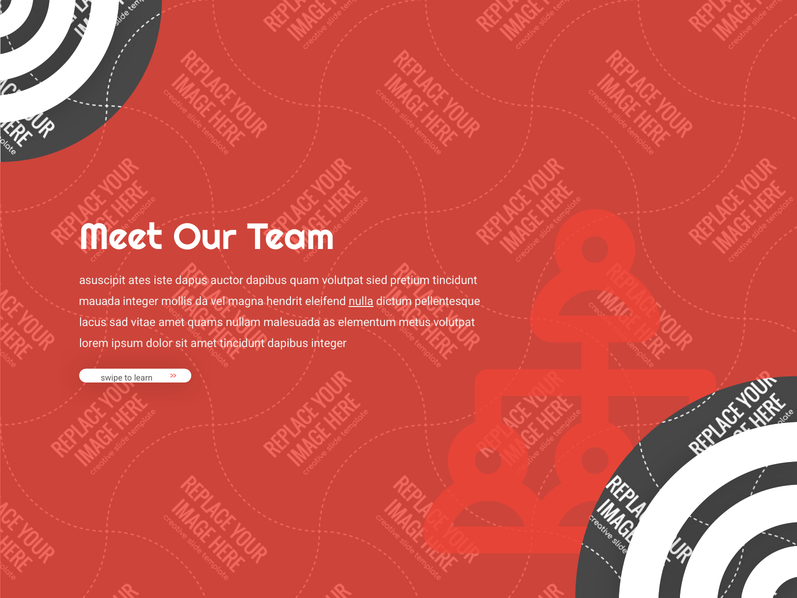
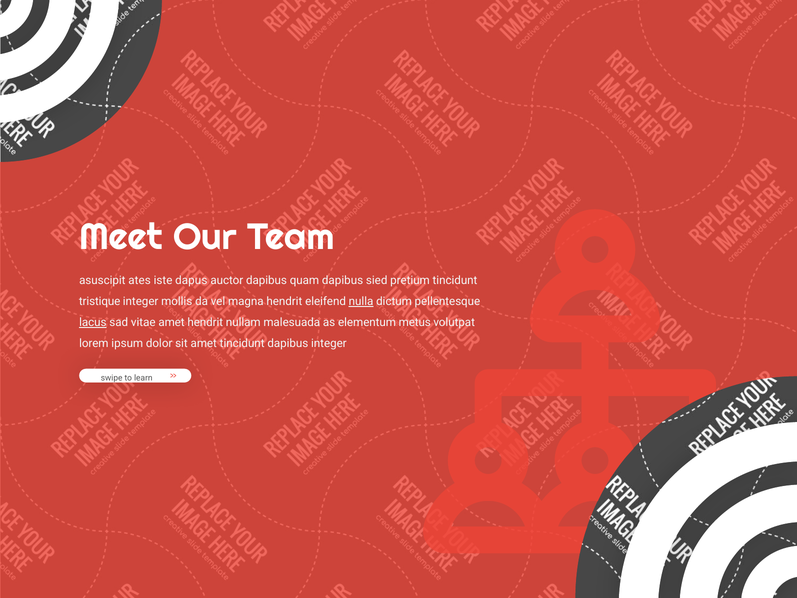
quam volutpat: volutpat -> dapibus (343, 281)
mauada: mauada -> tristique (100, 301)
lacus underline: none -> present (93, 322)
amet quams: quams -> hendrit (205, 322)
